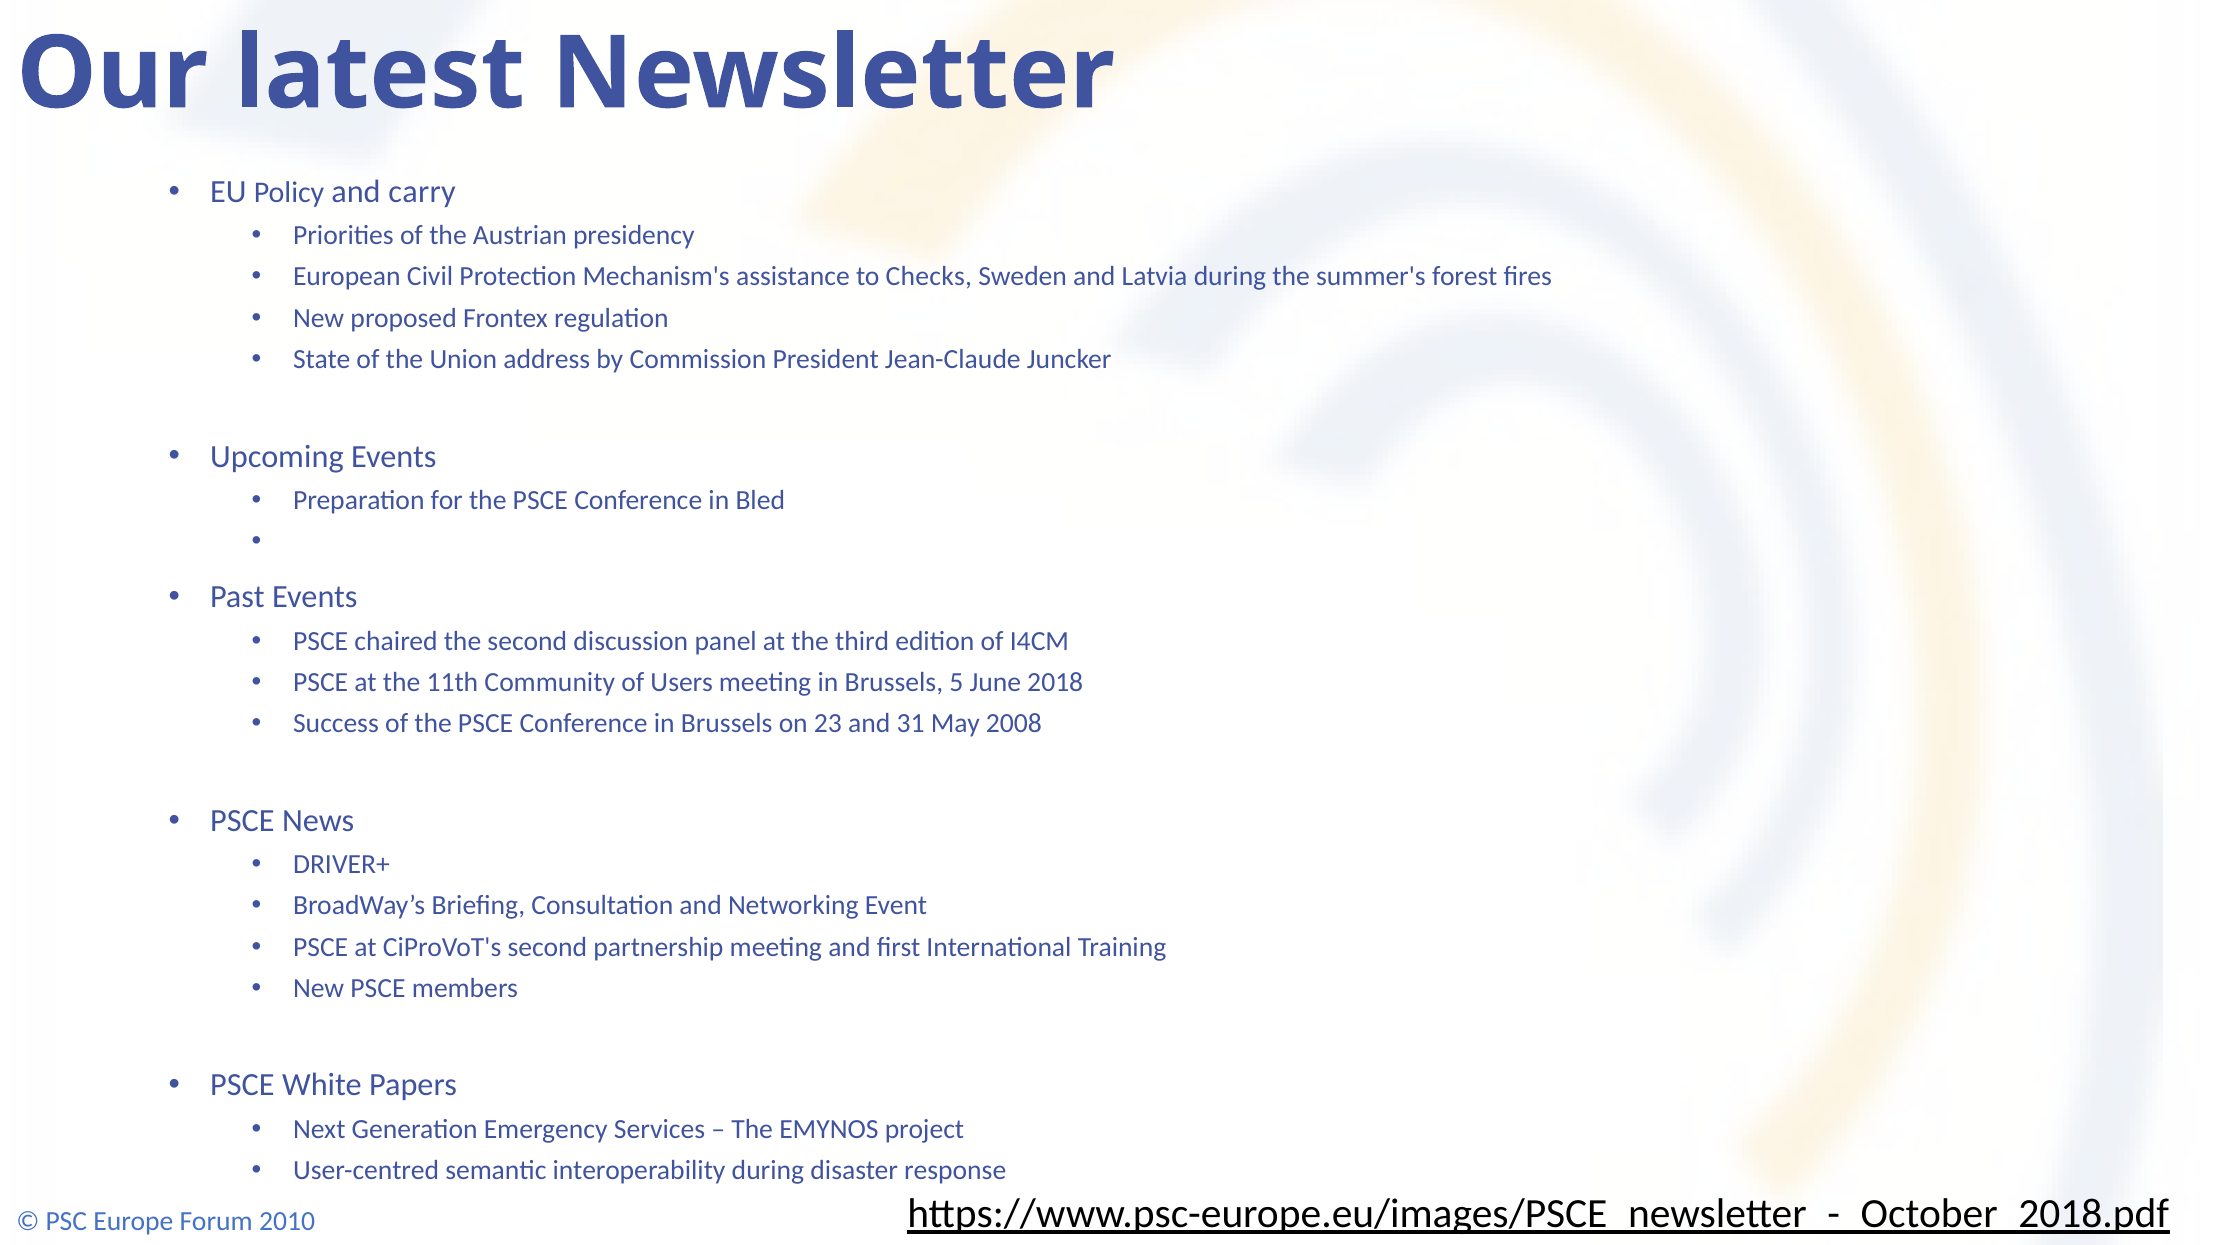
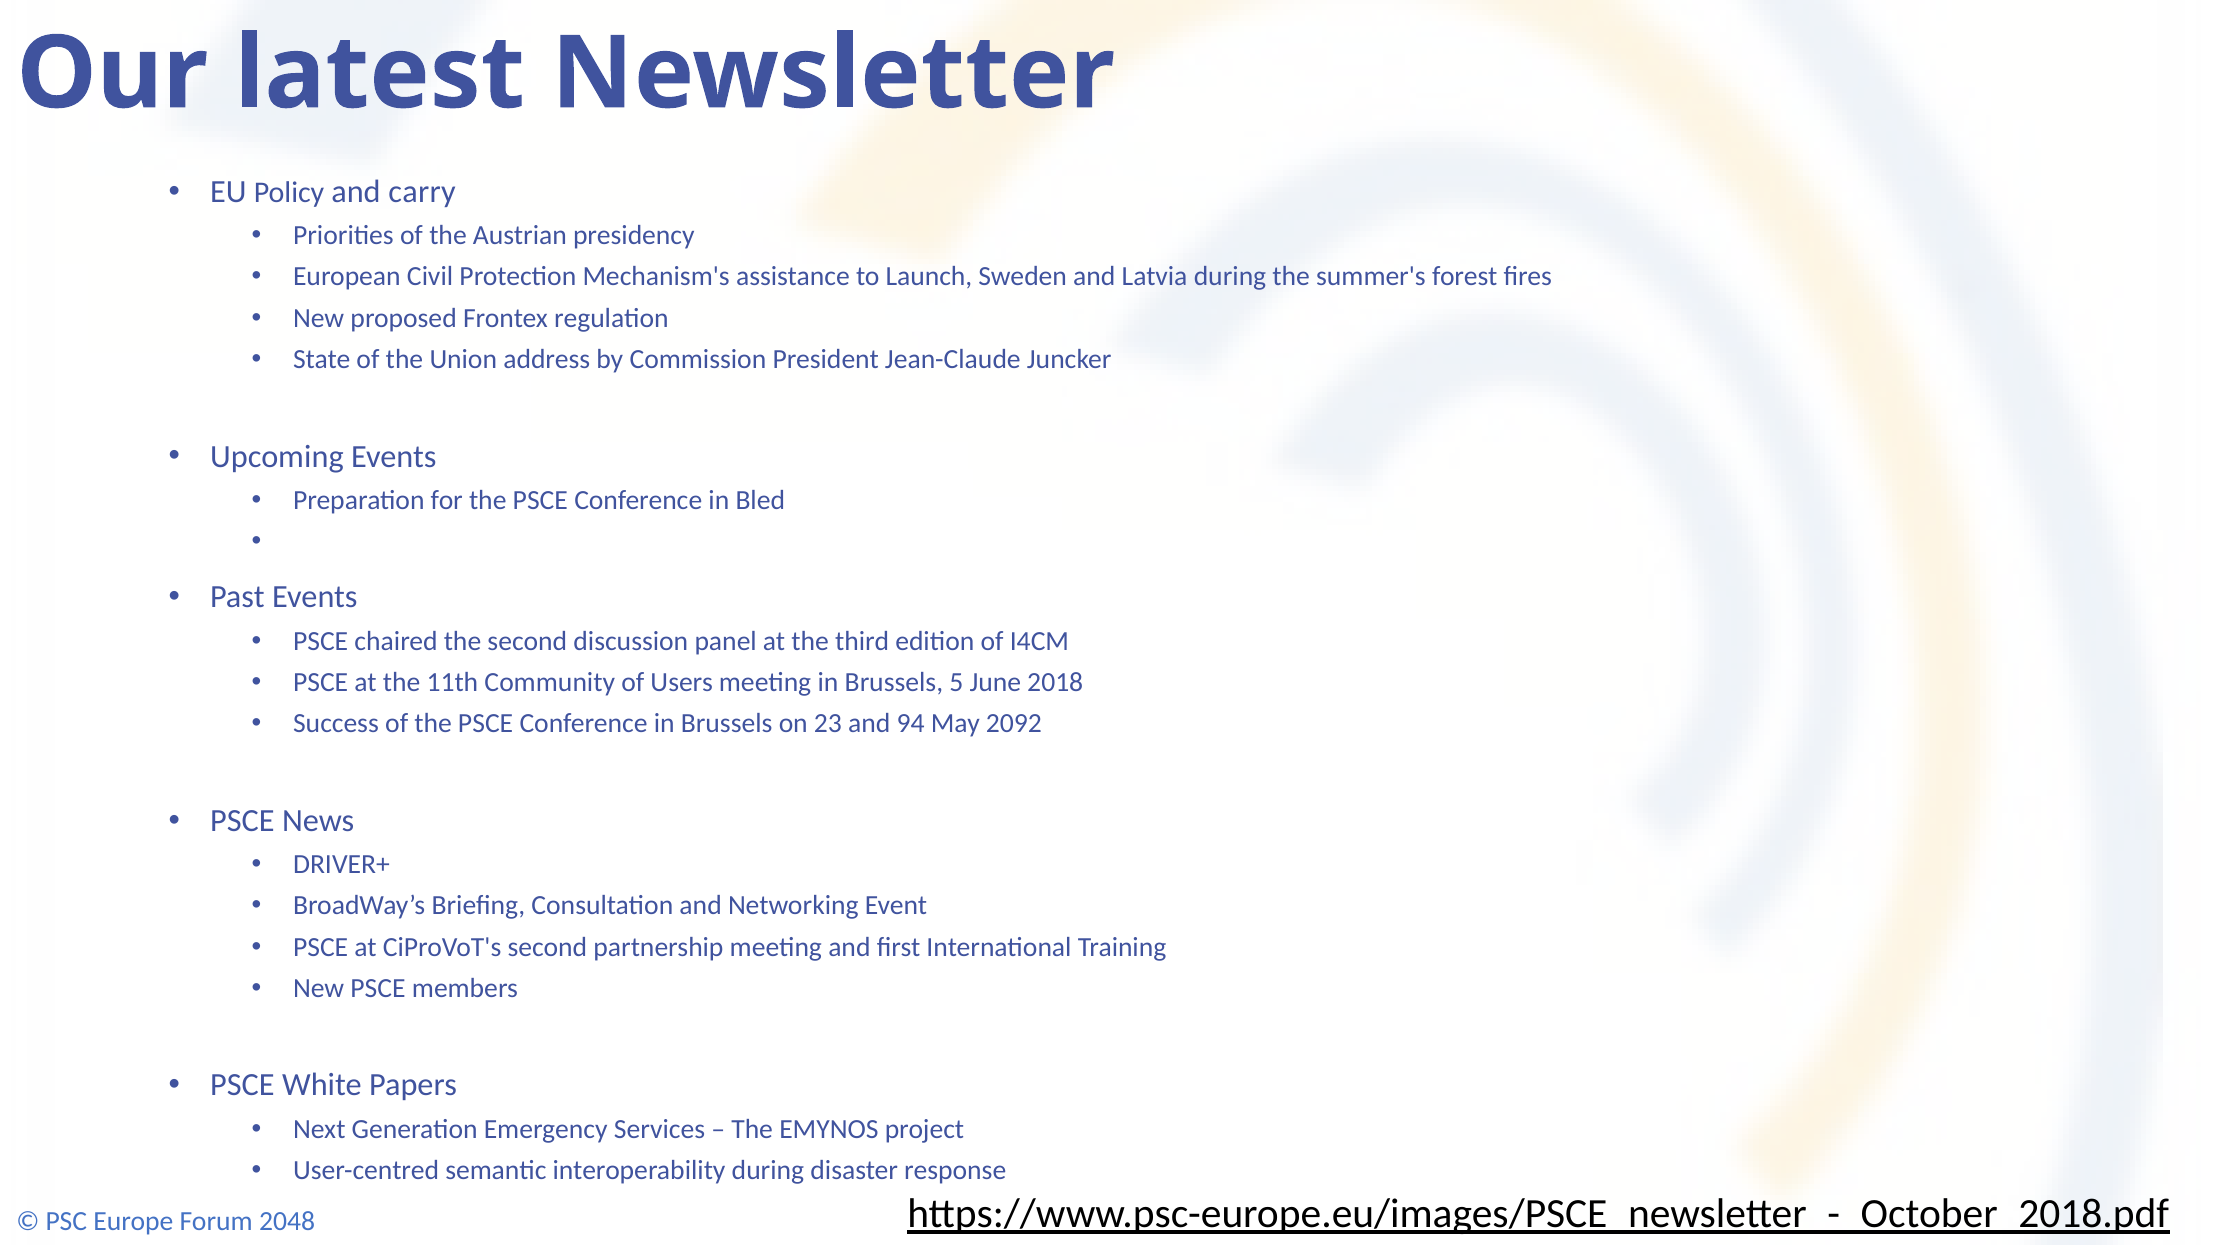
Checks: Checks -> Launch (929, 277)
31: 31 -> 94 (911, 724)
2008: 2008 -> 2092 (1014, 724)
2010: 2010 -> 2048 (287, 1221)
